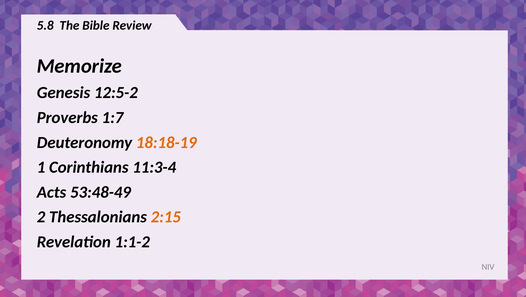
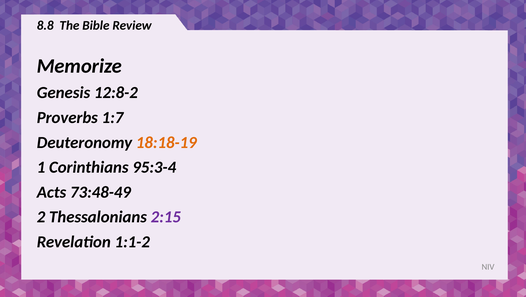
5.8: 5.8 -> 8.8 (45, 26)
12:5-2: 12:5-2 -> 12:8-2 (116, 93)
11:3-4: 11:3-4 -> 95:3-4 (154, 167)
53:48-49: 53:48-49 -> 73:48-49 (101, 192)
2:15 colour: orange -> purple (166, 217)
